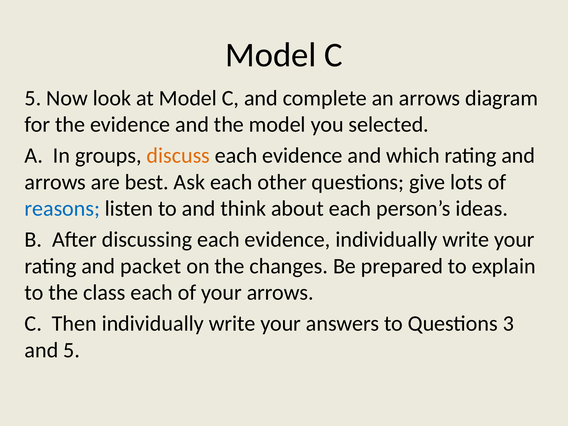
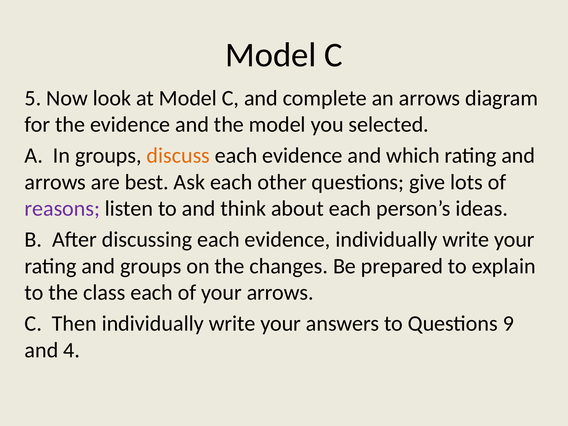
reasons colour: blue -> purple (62, 209)
and packet: packet -> groups (151, 266)
3: 3 -> 9 (508, 324)
and 5: 5 -> 4 (72, 350)
